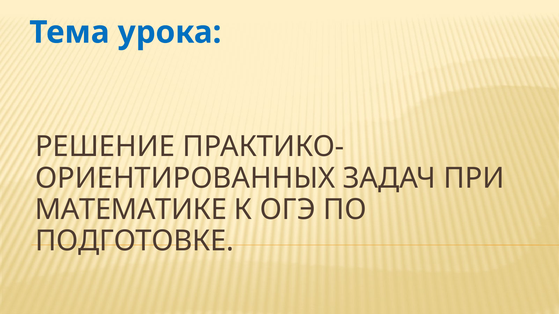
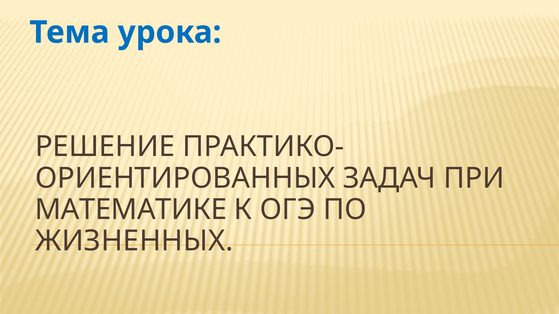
ПОДГОТОВКЕ: ПОДГОТОВКЕ -> ЖИЗНЕННЫХ (134, 241)
